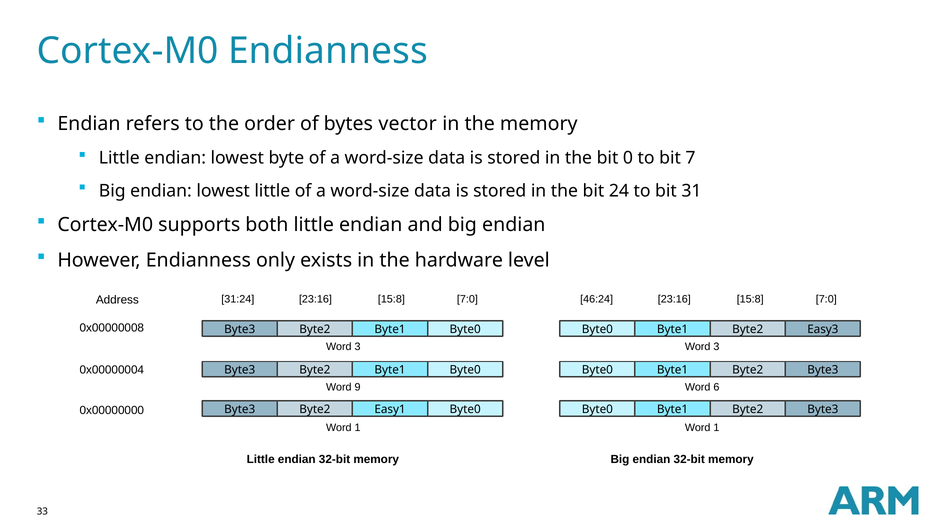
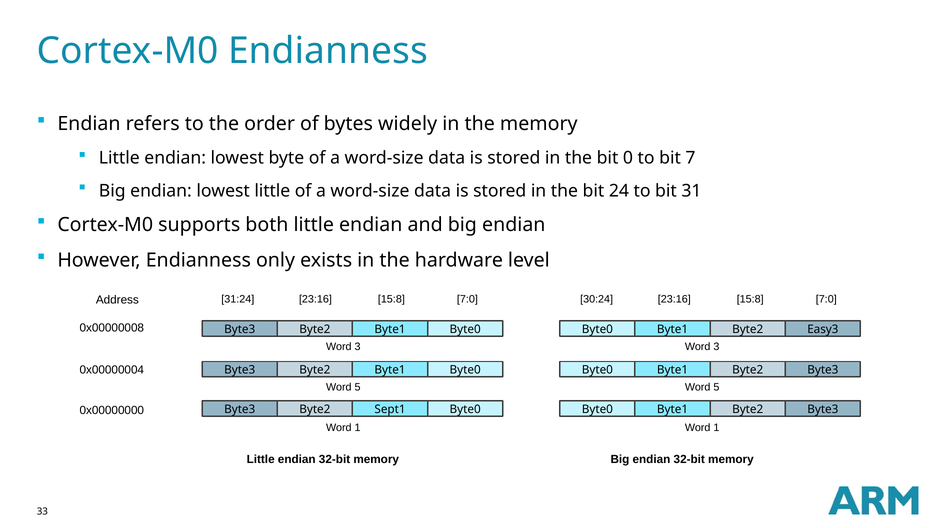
vector: vector -> widely (408, 124)
46:24: 46:24 -> 30:24 (597, 299)
9: 9 -> 5 (358, 387)
6: 6 -> 5 (716, 387)
Easy1: Easy1 -> Sept1 (390, 410)
